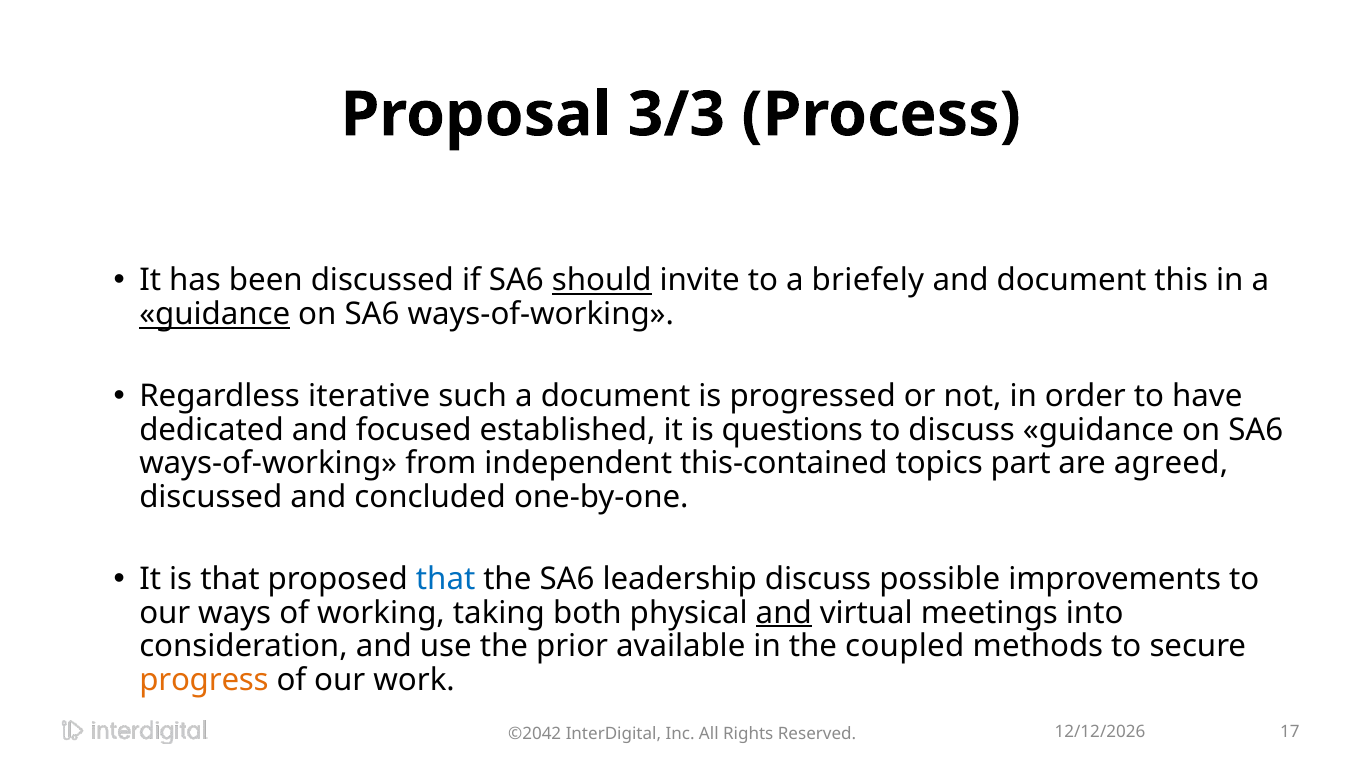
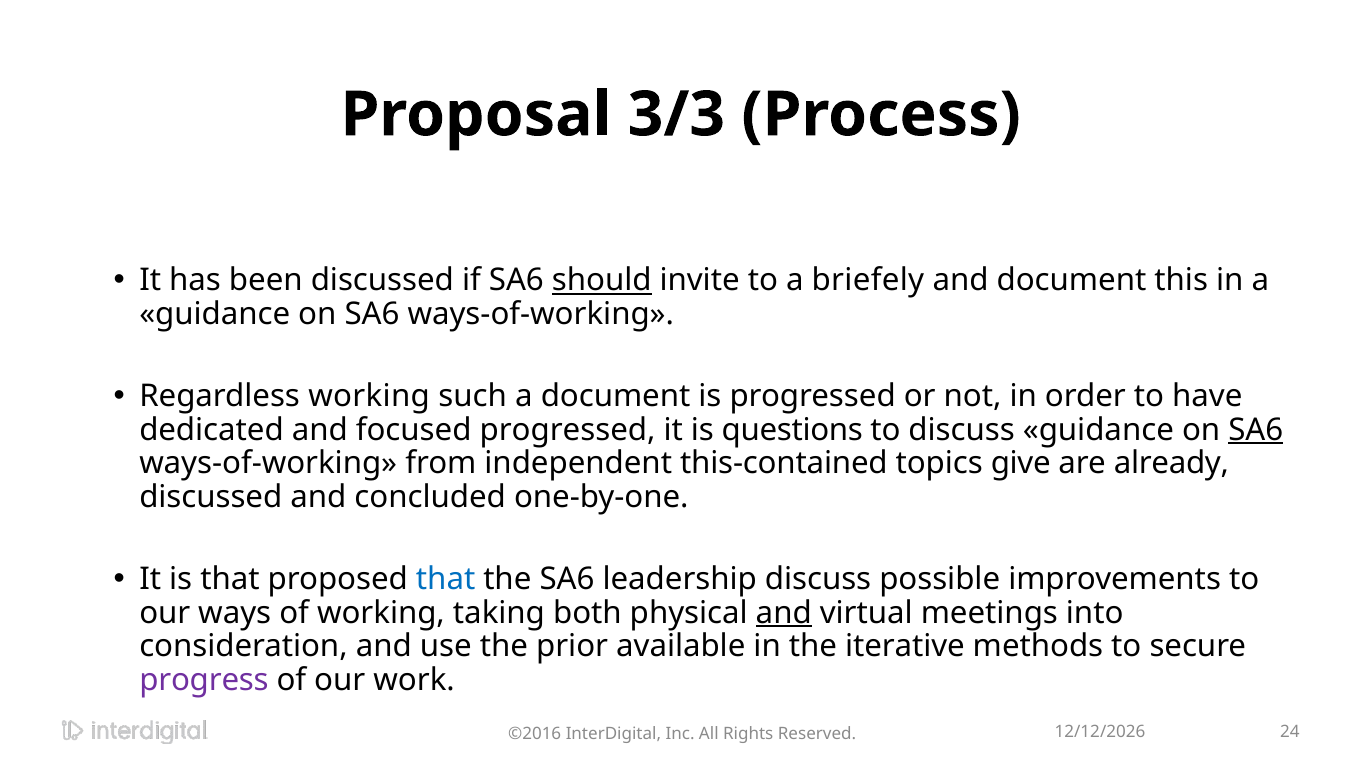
guidance underline: present -> none (215, 314)
Regardless iterative: iterative -> working (369, 396)
focused established: established -> progressed (568, 430)
SA6 underline: none -> present (1256, 430)
part: part -> give (1021, 463)
agreed: agreed -> already (1171, 463)
coupled: coupled -> iterative (905, 646)
progress colour: orange -> purple (204, 680)
17: 17 -> 24 (1290, 732)
©2042: ©2042 -> ©2016 (535, 733)
